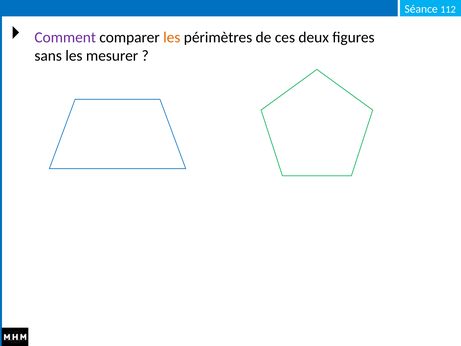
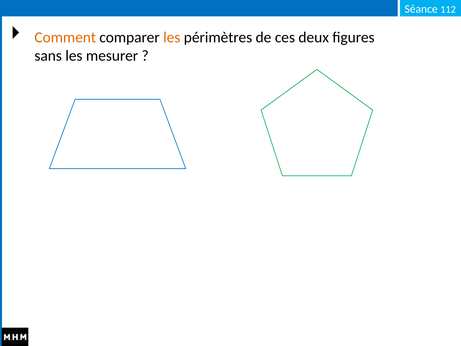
Comment colour: purple -> orange (65, 37)
